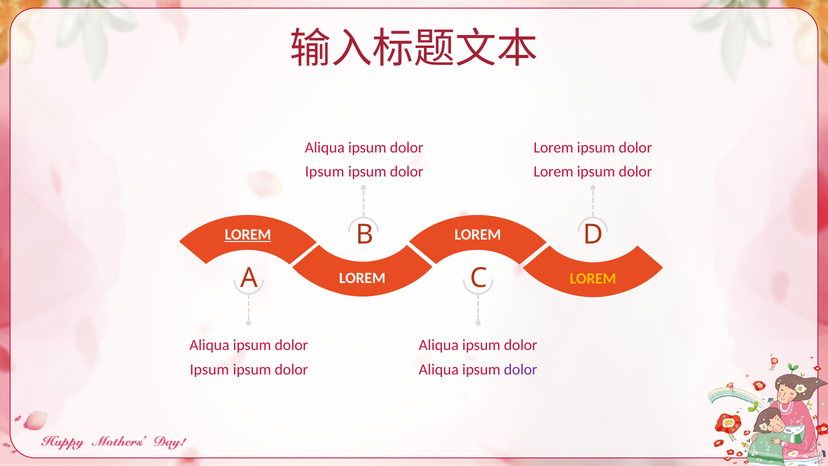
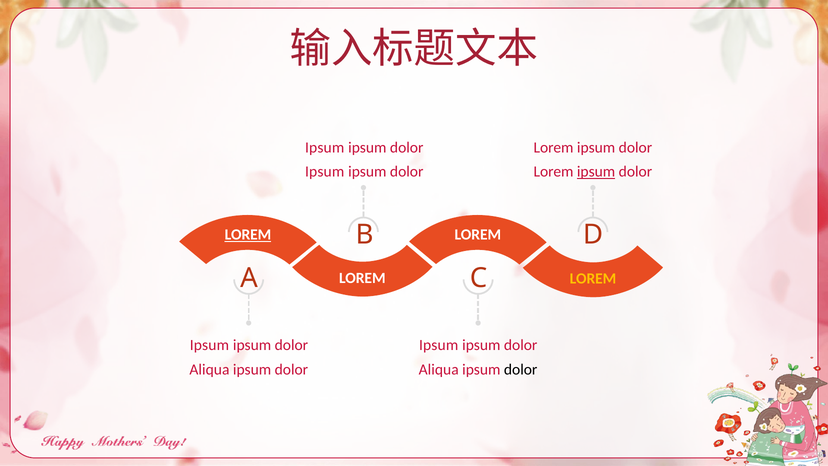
Aliqua: Aliqua -> Ipsum (325, 147)
ipsum underline: none -> present (596, 172)
Aliqua: Aliqua -> Ipsum (209, 345)
Aliqua: Aliqua -> Ipsum (439, 345)
Ipsum: Ipsum -> Aliqua (209, 369)
dolor colour: purple -> black (521, 369)
